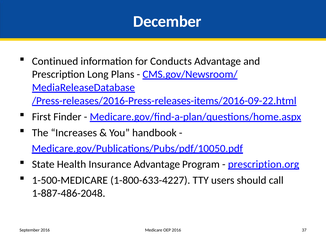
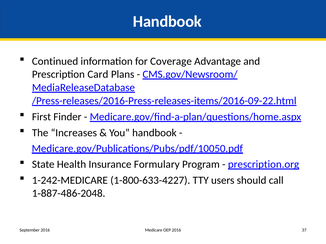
December: December -> Handbook (167, 21)
Conducts: Conducts -> Coverage (171, 61)
Long: Long -> Card (98, 75)
Insurance Advantage: Advantage -> Formulary (157, 165)
1-500-MEDICARE: 1-500-MEDICARE -> 1-242-MEDICARE (70, 181)
